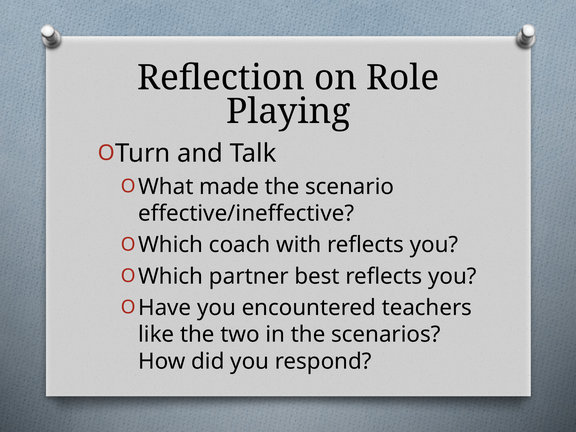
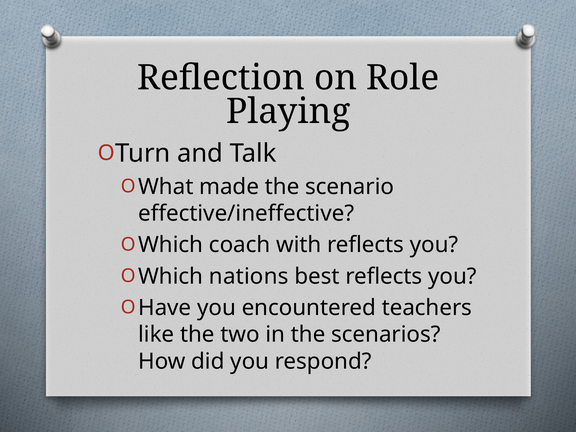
partner: partner -> nations (249, 276)
